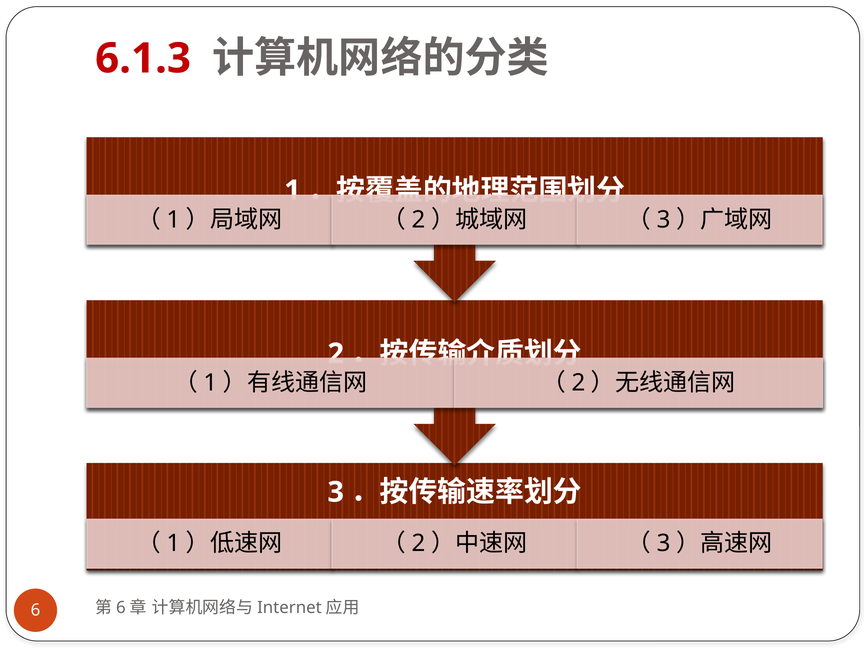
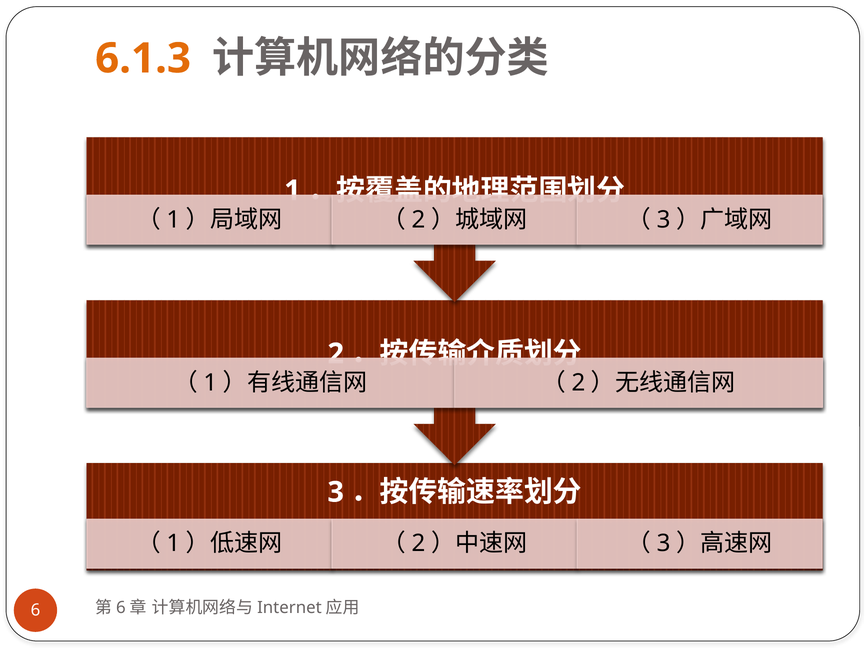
6.1.3 colour: red -> orange (143, 58)
